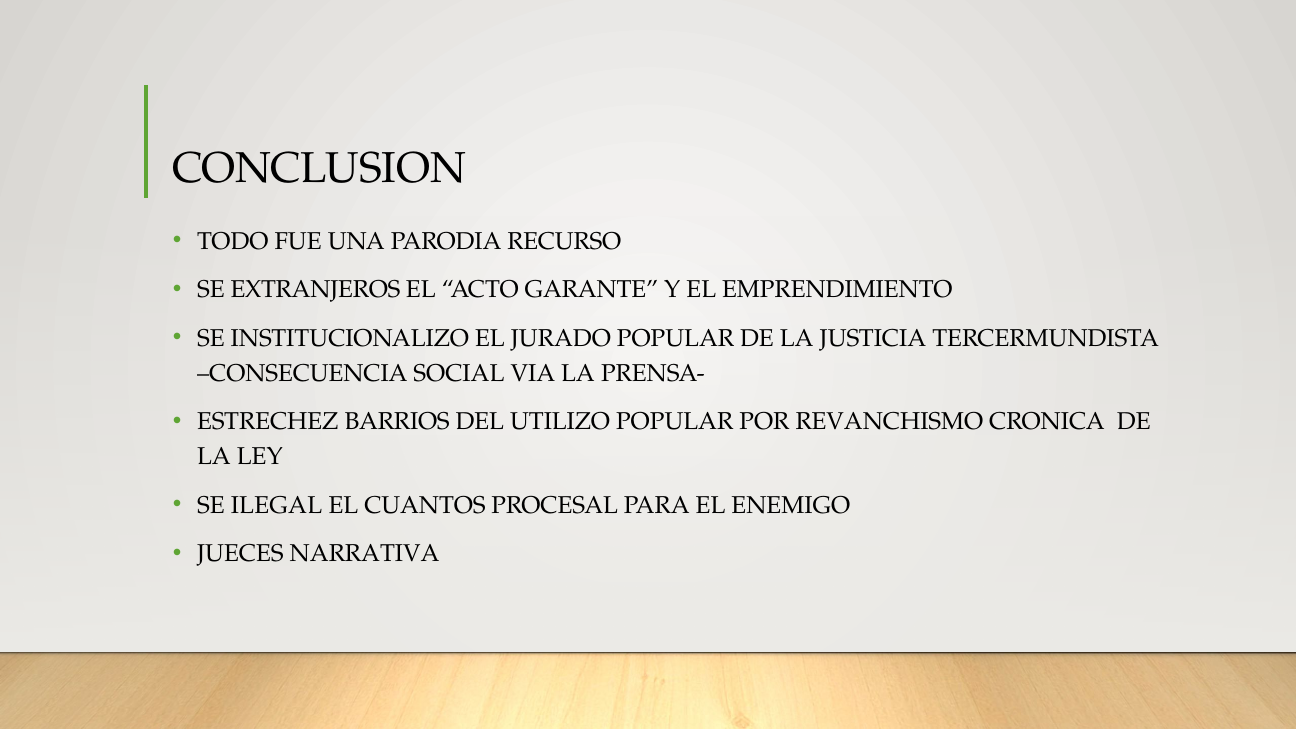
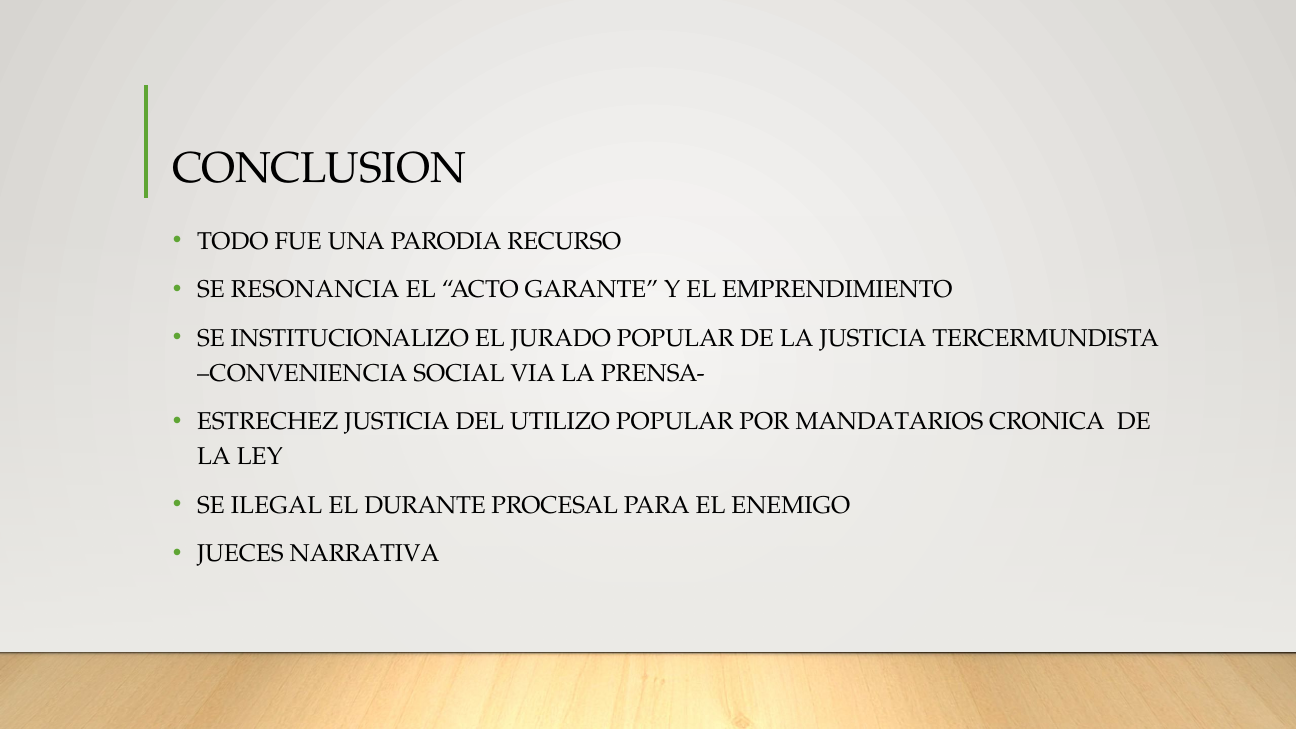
EXTRANJEROS: EXTRANJEROS -> RESONANCIA (315, 290)
CONSECUENCIA: CONSECUENCIA -> CONVENIENCIA (302, 373)
ESTRECHEZ BARRIOS: BARRIOS -> JUSTICIA (397, 422)
REVANCHISMO: REVANCHISMO -> MANDATARIOS (889, 422)
CUANTOS: CUANTOS -> DURANTE (425, 505)
